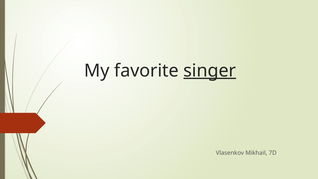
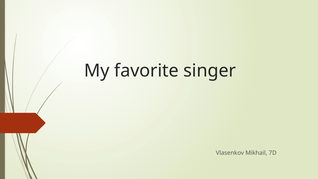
singer underline: present -> none (210, 71)
